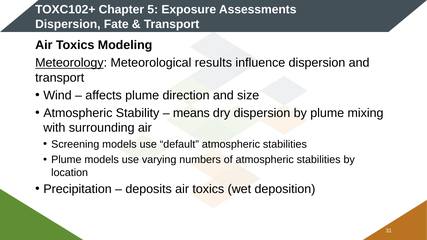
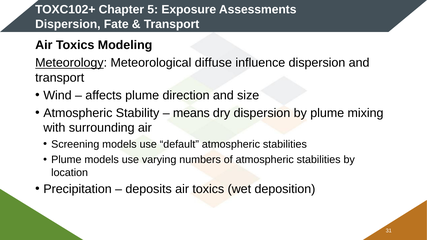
results: results -> diffuse (213, 63)
